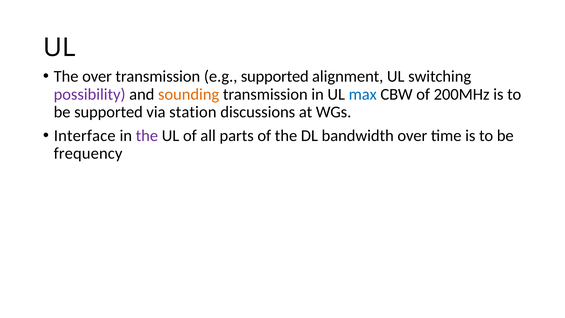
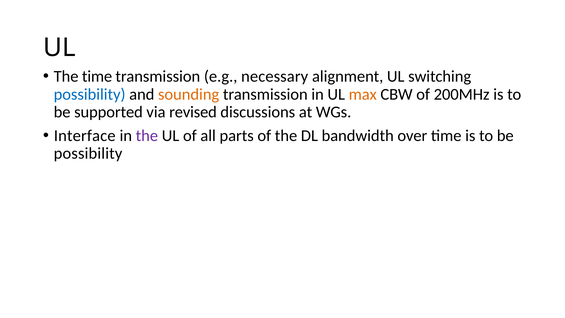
The over: over -> time (97, 76)
e.g supported: supported -> necessary (275, 76)
possibility colour: purple -> blue (90, 94)
max colour: blue -> orange (363, 94)
station: station -> revised (193, 112)
frequency: frequency -> possibility (88, 153)
